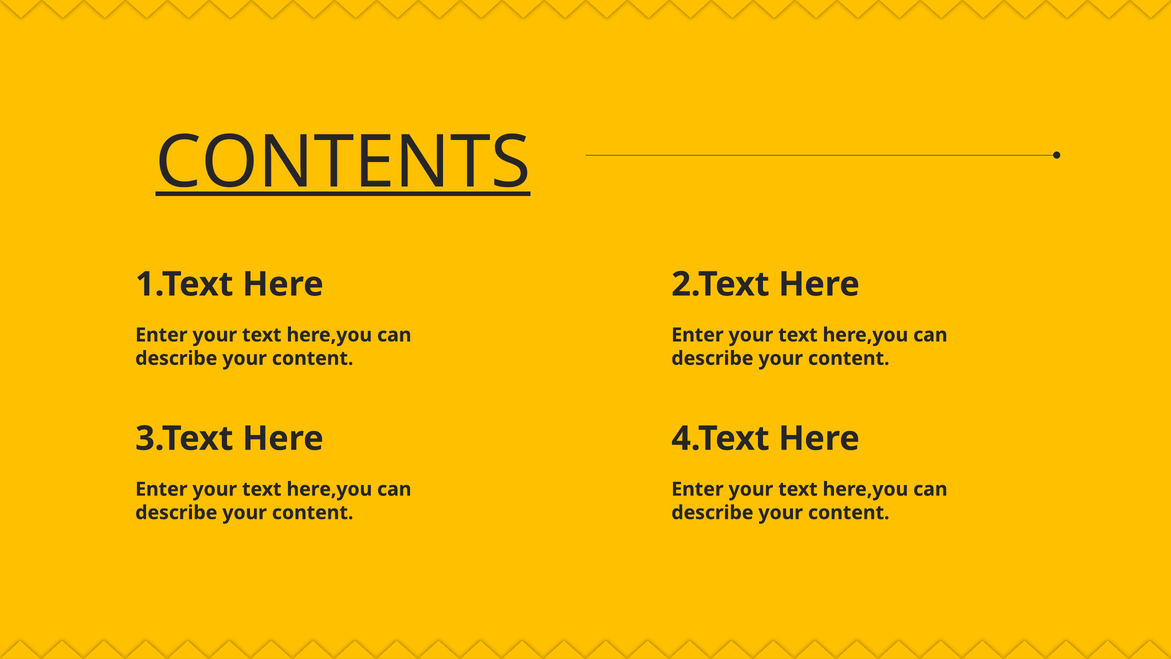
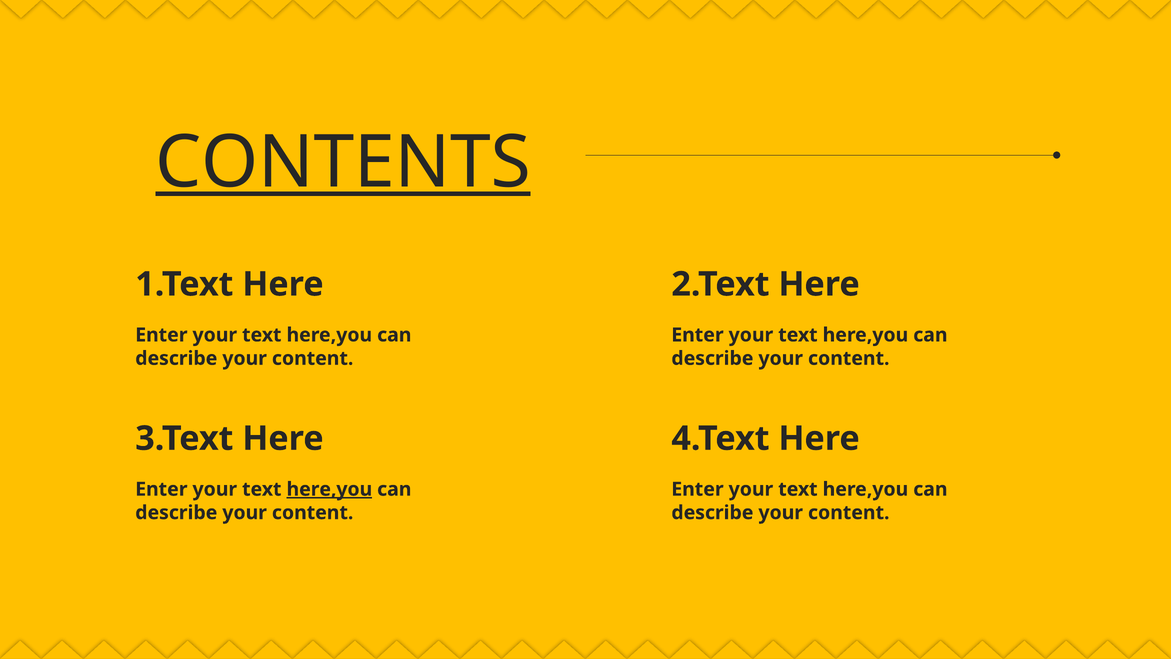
here,you underline: none -> present (329, 489)
